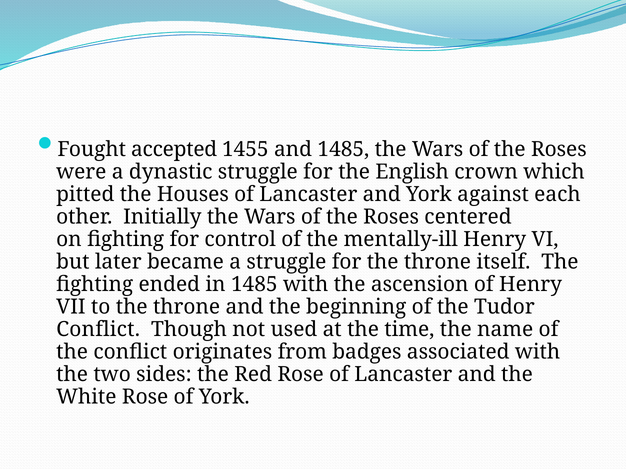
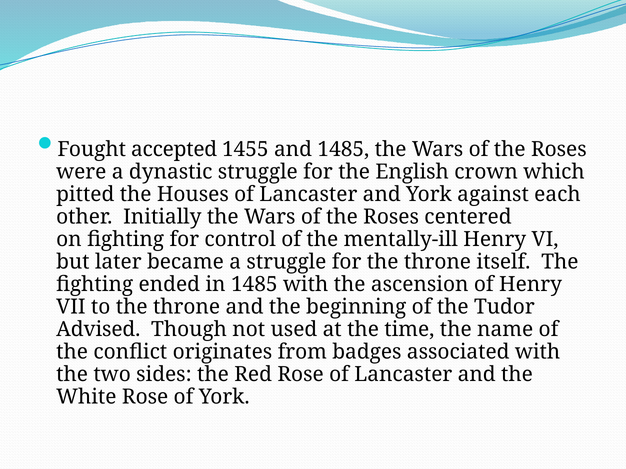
Conflict: Conflict -> Advised (98, 330)
